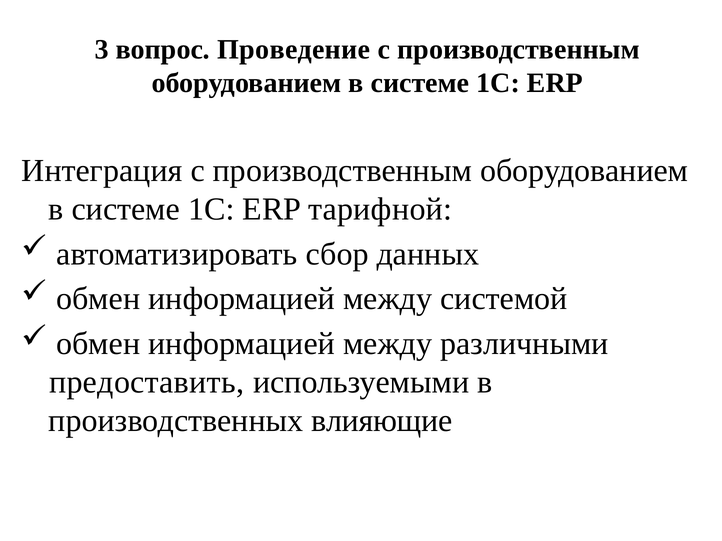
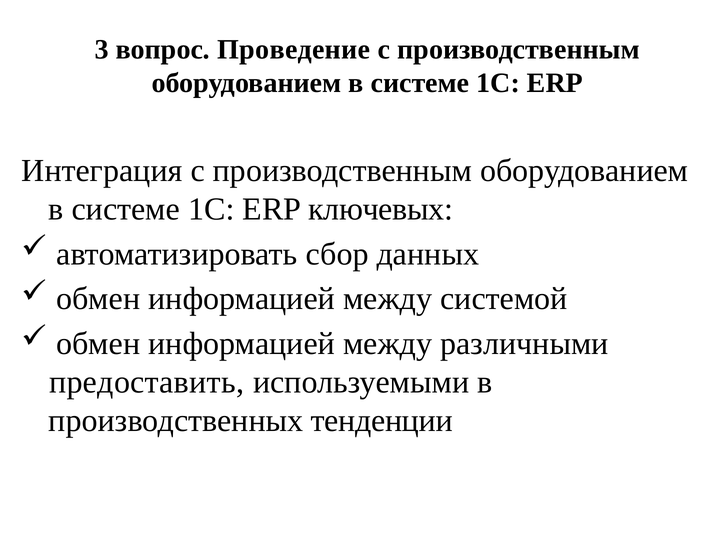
тарифной: тарифной -> ключевых (381, 209)
влияющие: влияющие -> тенденции (382, 421)
